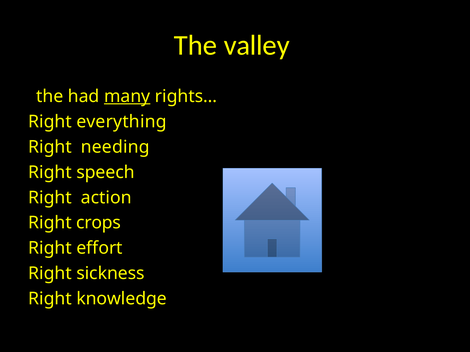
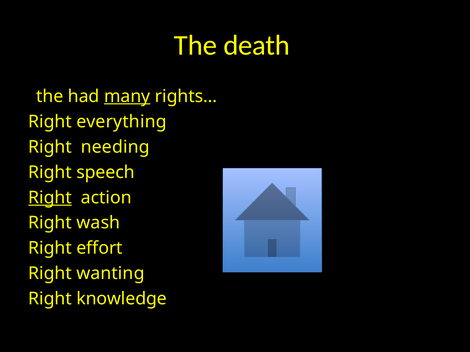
valley: valley -> death (257, 45)
Right underline: none -> present (50, 198)
crops: crops -> wash (98, 223)
sickness: sickness -> wanting (110, 274)
